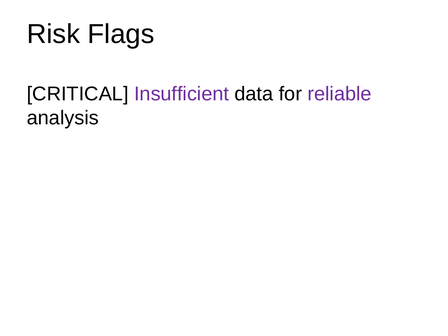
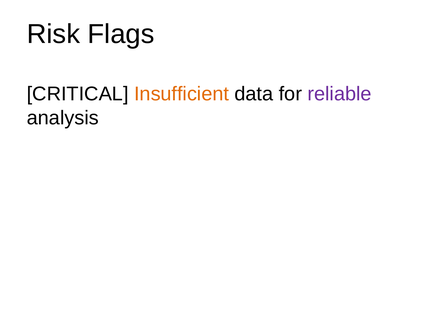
Insufficient colour: purple -> orange (182, 94)
